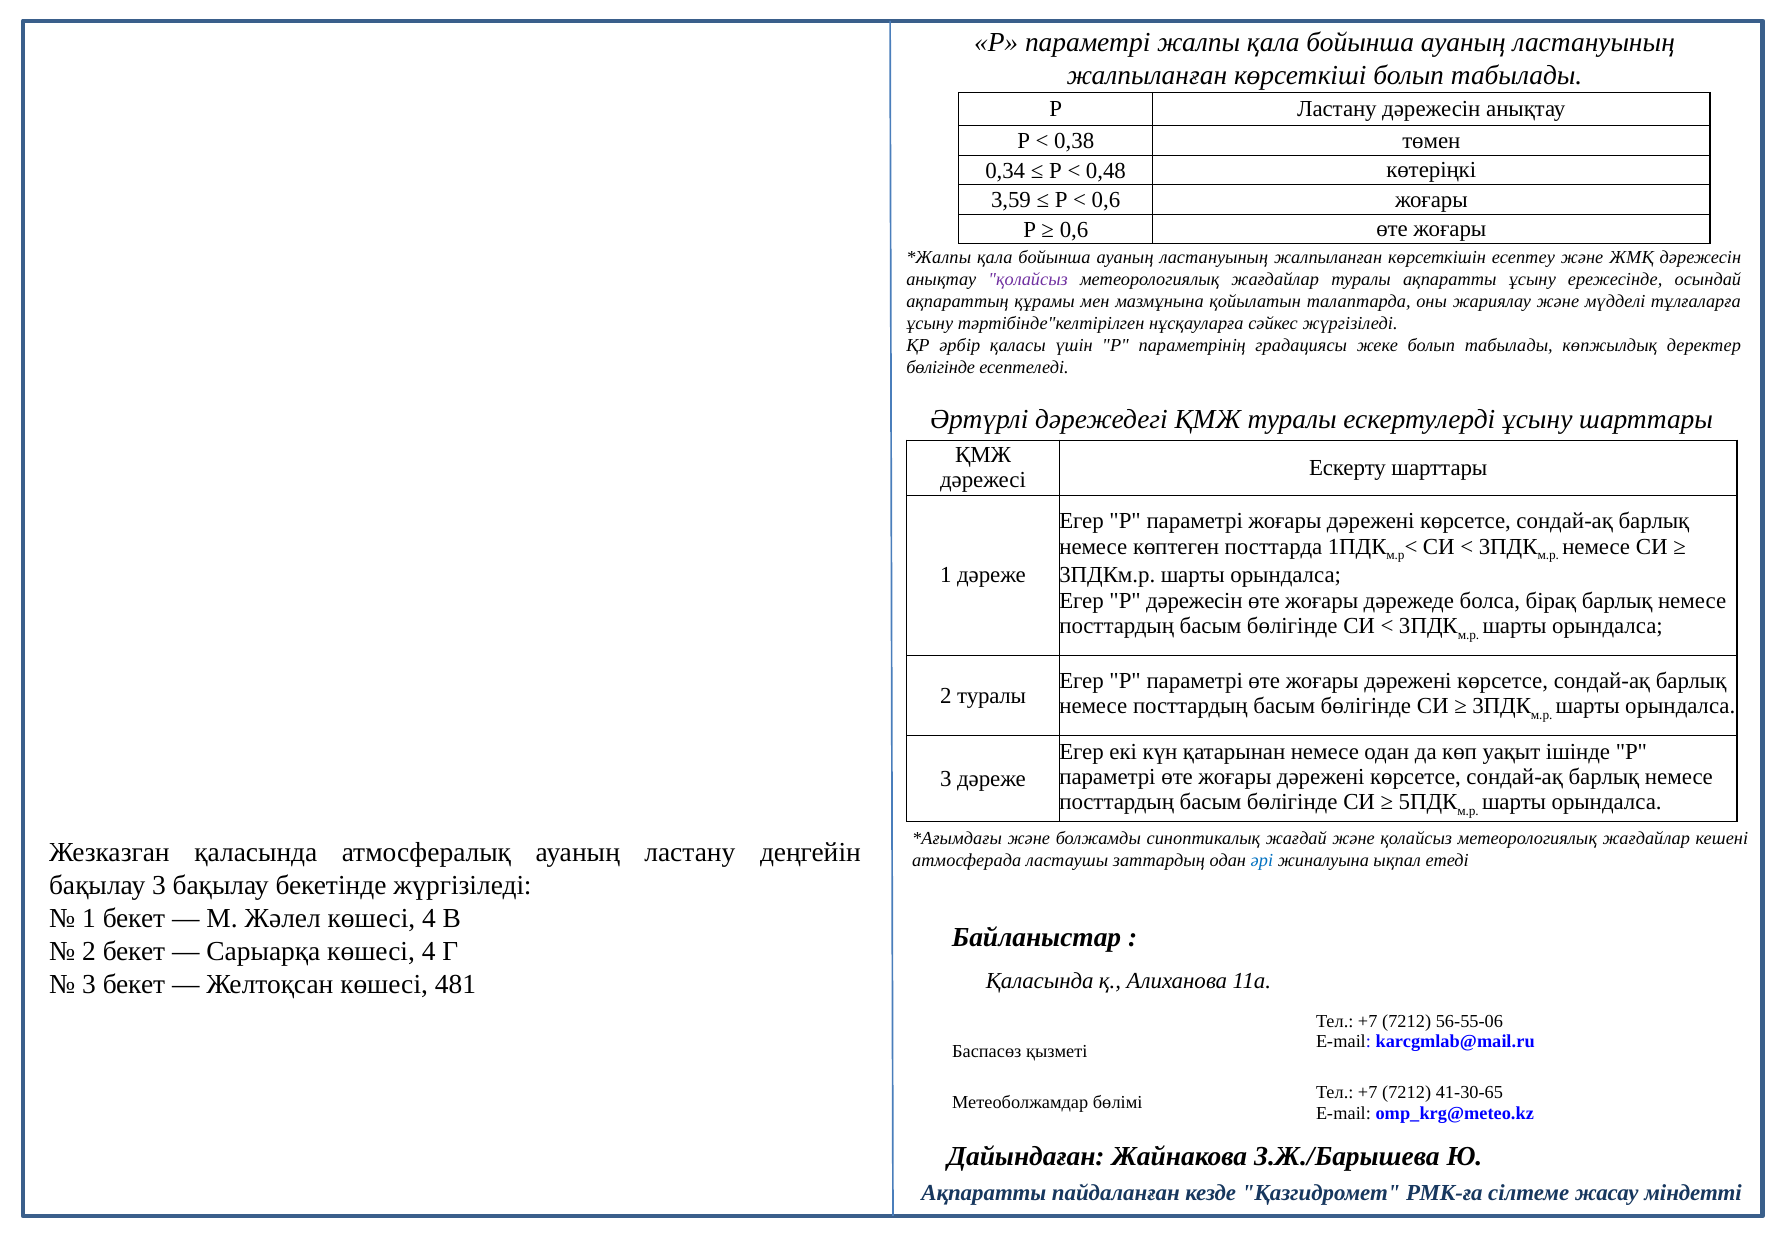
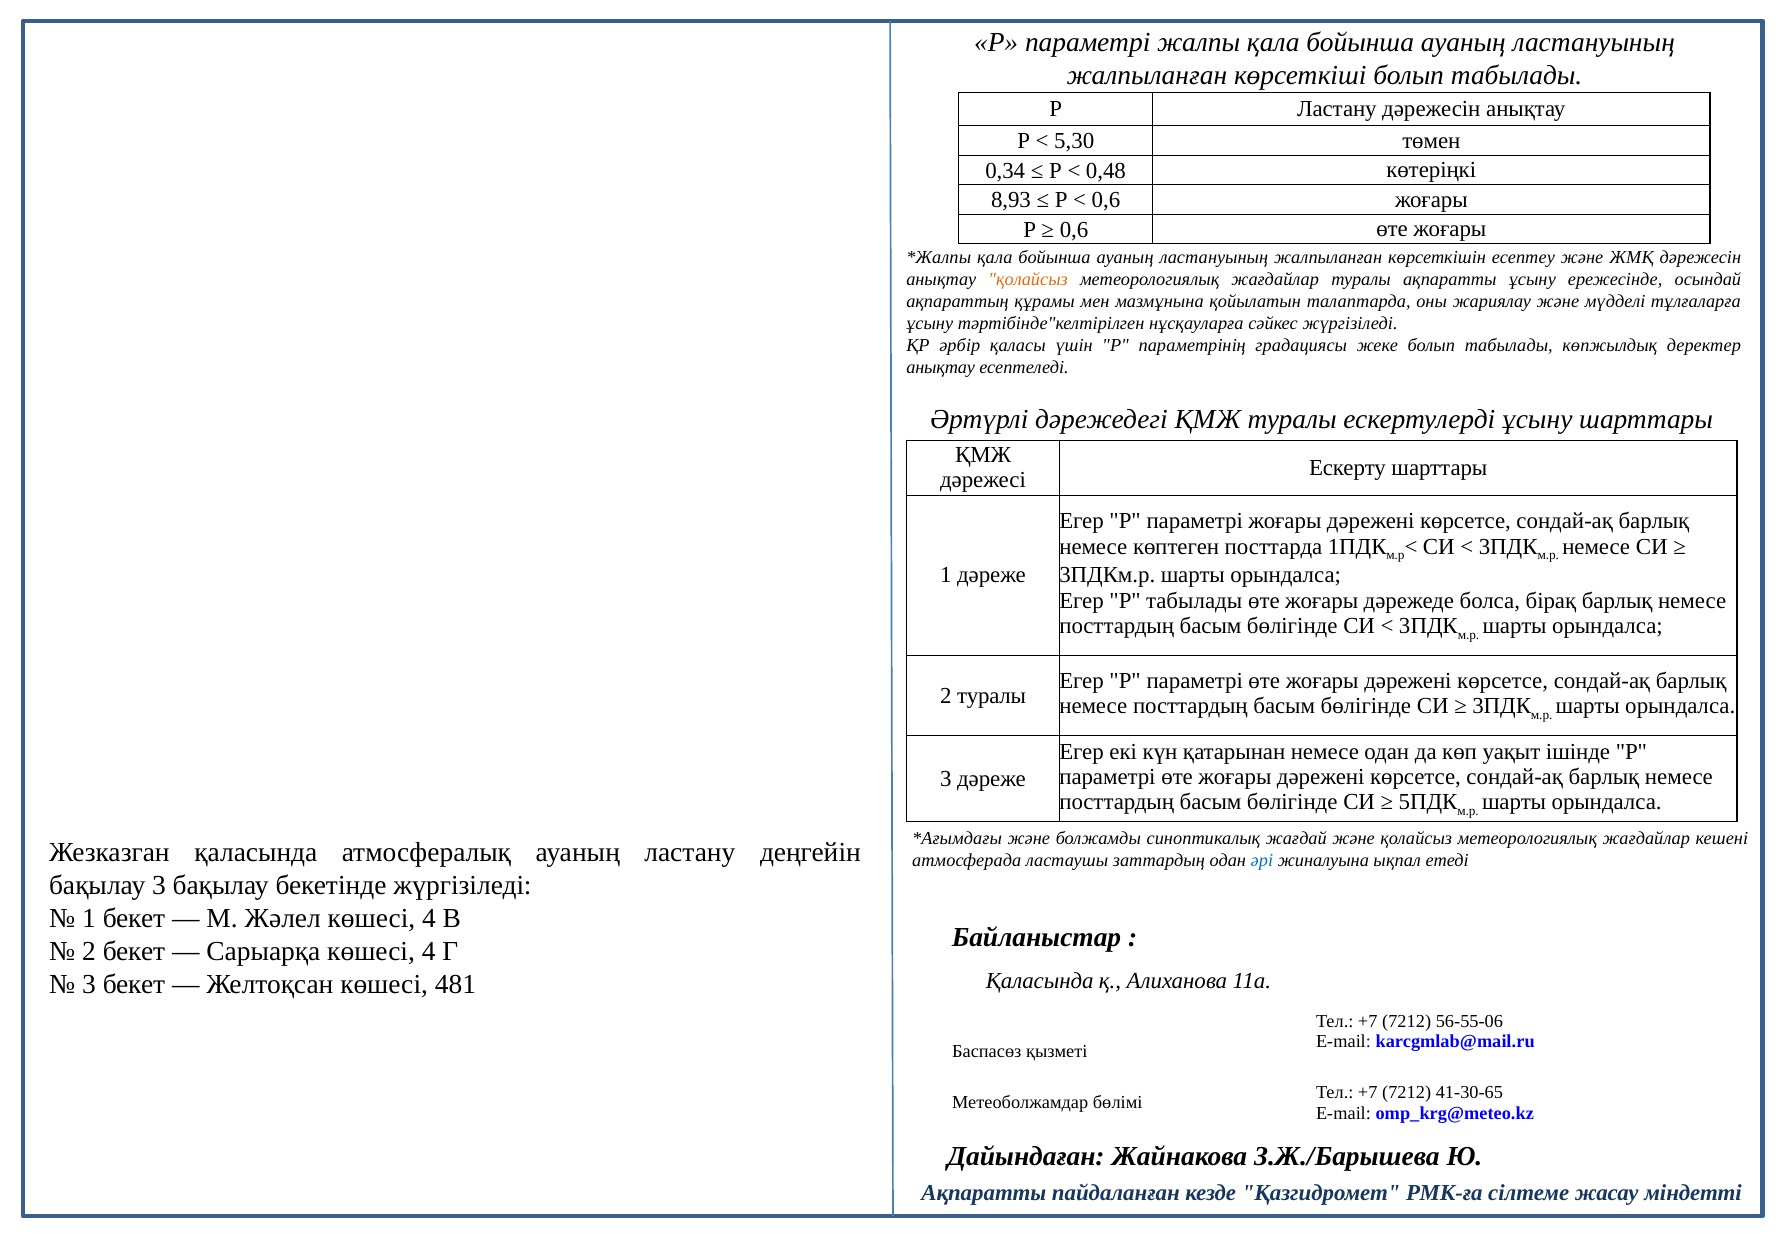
0,38: 0,38 -> 5,30 (1074, 141)
3,59: 3,59 -> 8,93 (1011, 200)
қолайсыз colour: purple -> orange (1028, 280)
бөлігінде: бөлігінде -> анықтау (941, 367)
P дәрежесін: дәрежесін -> табылады (1194, 600)
